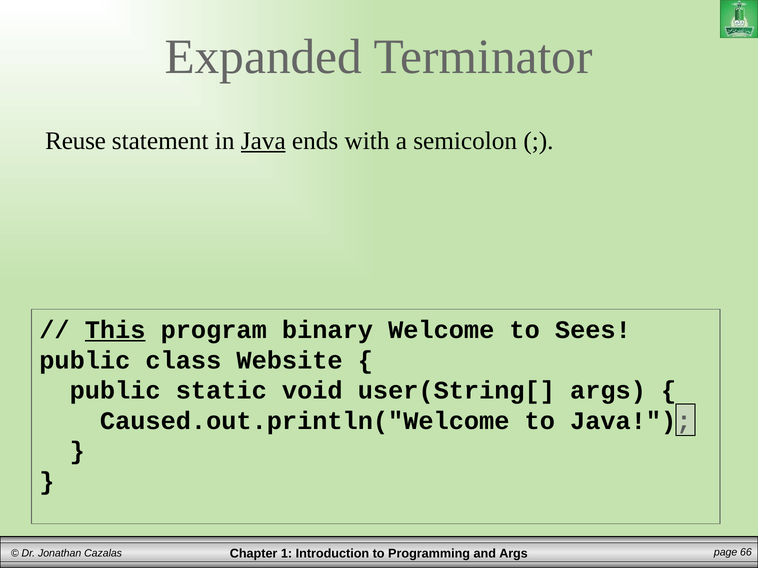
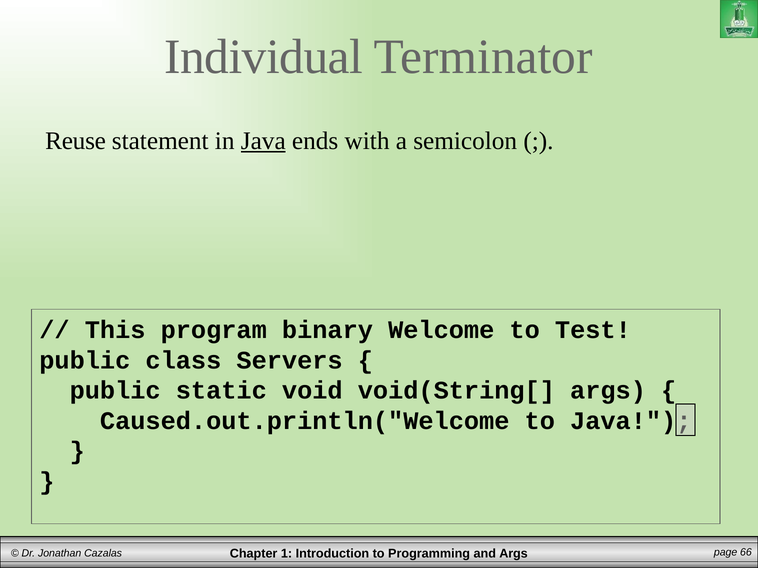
Expanded: Expanded -> Individual (264, 57)
This underline: present -> none (115, 330)
Sees: Sees -> Test (593, 330)
Website: Website -> Servers (290, 361)
user(String[: user(String[ -> void(String[ (456, 391)
